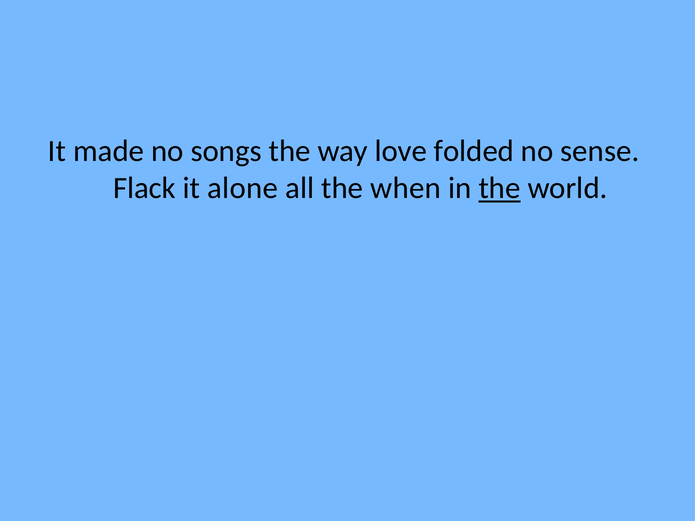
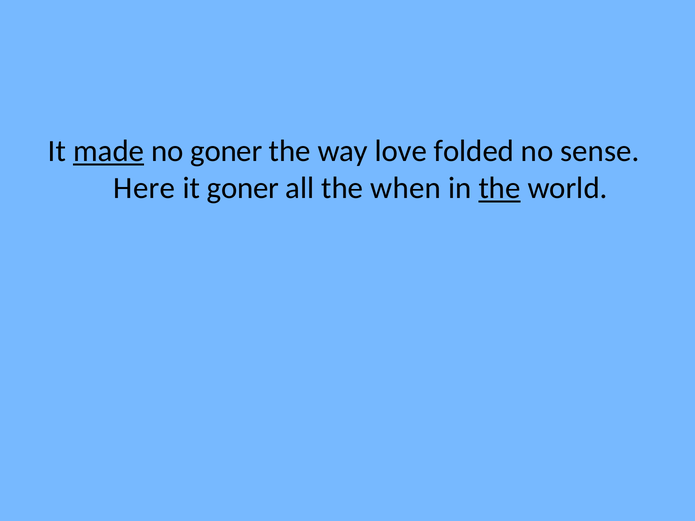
made underline: none -> present (109, 151)
no songs: songs -> goner (226, 151)
Flack: Flack -> Here (144, 188)
it alone: alone -> goner (243, 188)
